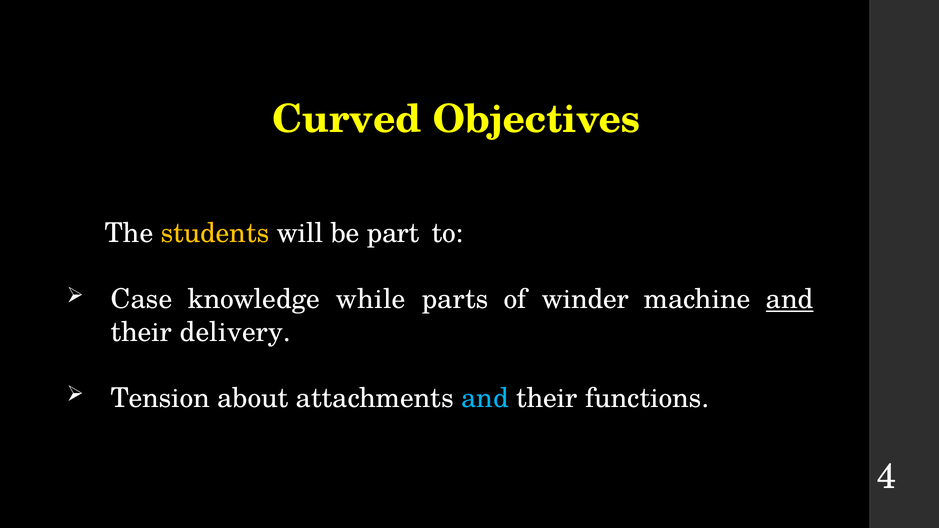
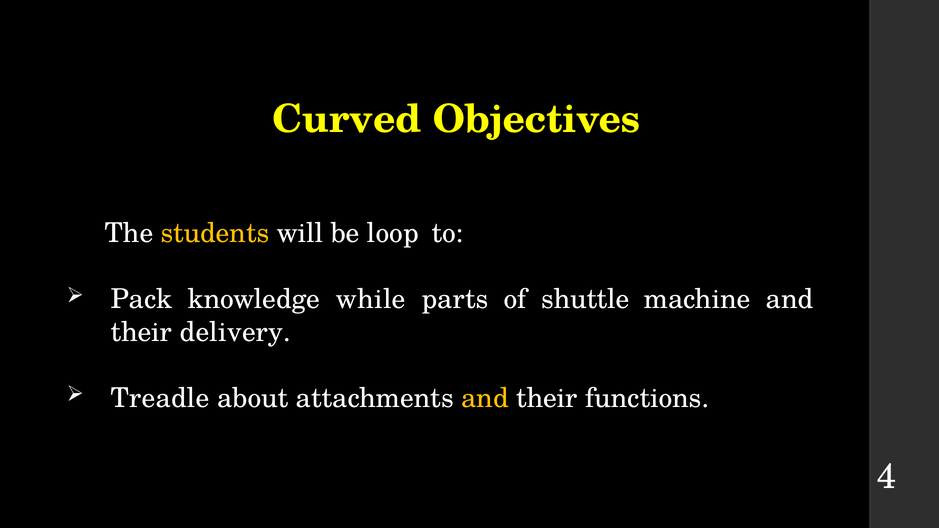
part: part -> loop (393, 233)
Case: Case -> Pack (142, 300)
winder: winder -> shuttle (585, 300)
and underline: present -> none (790, 300)
Tension: Tension -> Treadle (160, 398)
and colour: light blue -> yellow (485, 398)
